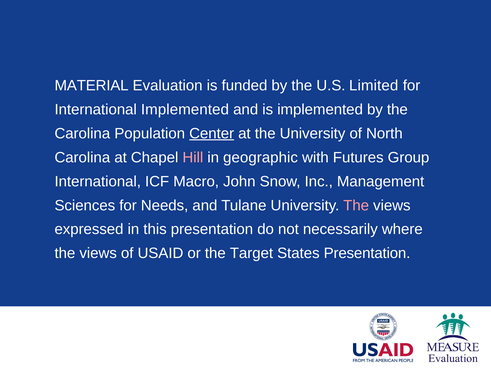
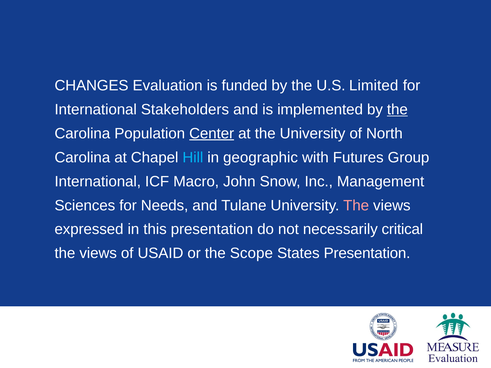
MATERIAL: MATERIAL -> CHANGES (92, 86)
International Implemented: Implemented -> Stakeholders (185, 110)
the underline: none -> present (397, 110)
Hill colour: pink -> light blue (193, 158)
where: where -> critical (402, 230)
Target: Target -> Scope (251, 254)
